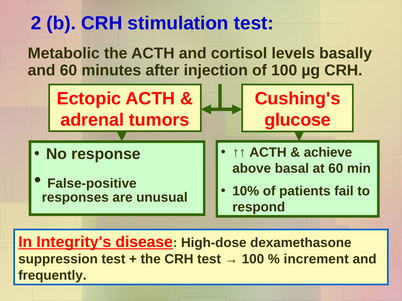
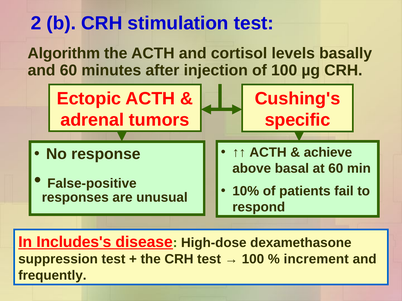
Metabolic: Metabolic -> Algorithm (64, 53)
glucose: glucose -> specific (298, 120)
Integrity's: Integrity's -> Includes's (74, 242)
